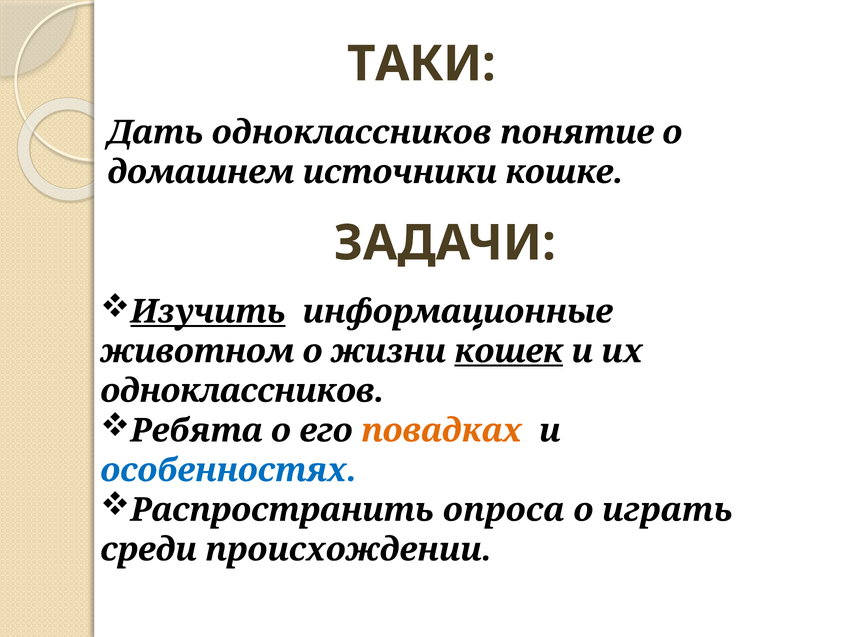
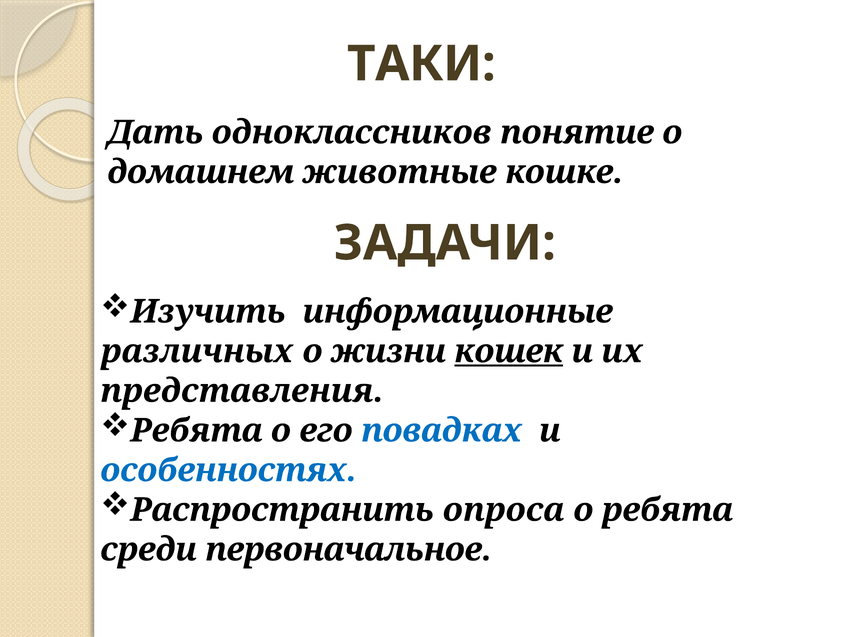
источники: источники -> животные (400, 172)
Изучить underline: present -> none (208, 312)
животном: животном -> различных (197, 352)
одноклассников: одноклассников -> представления (242, 391)
повадках colour: orange -> blue (442, 431)
о играть: играть -> ребята (668, 510)
происхождении: происхождении -> первоначальное (349, 550)
